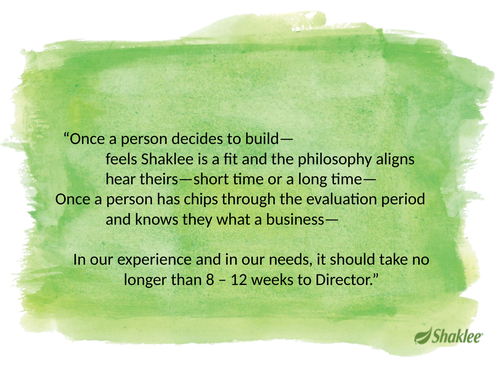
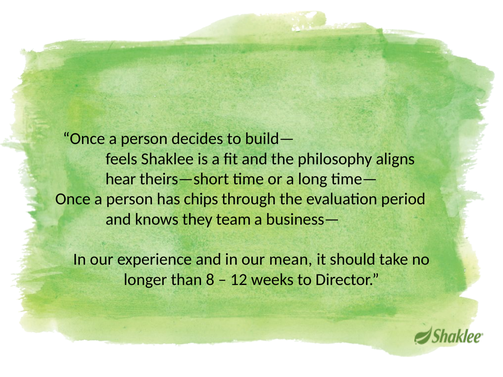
what: what -> team (233, 219)
needs: needs -> mean (291, 260)
